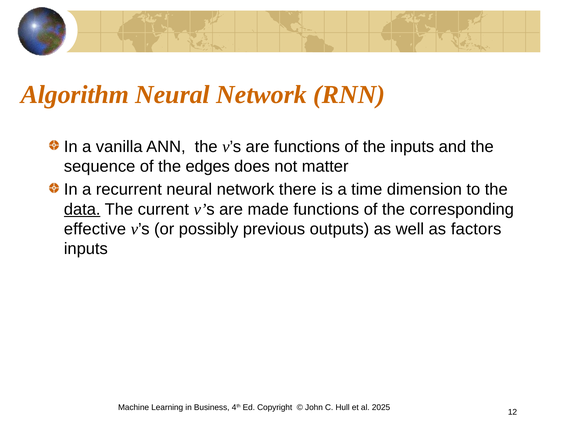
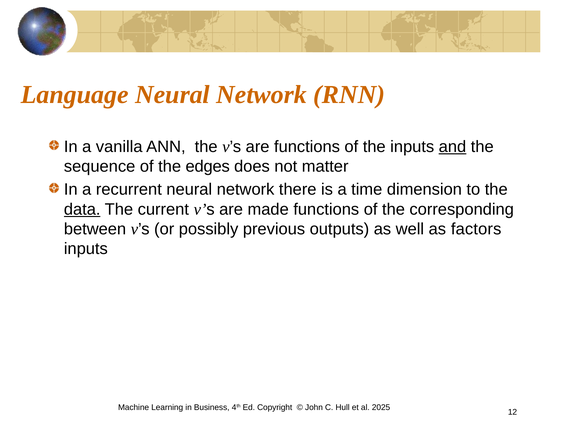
Algorithm: Algorithm -> Language (75, 95)
and underline: none -> present (452, 147)
effective: effective -> between (95, 229)
